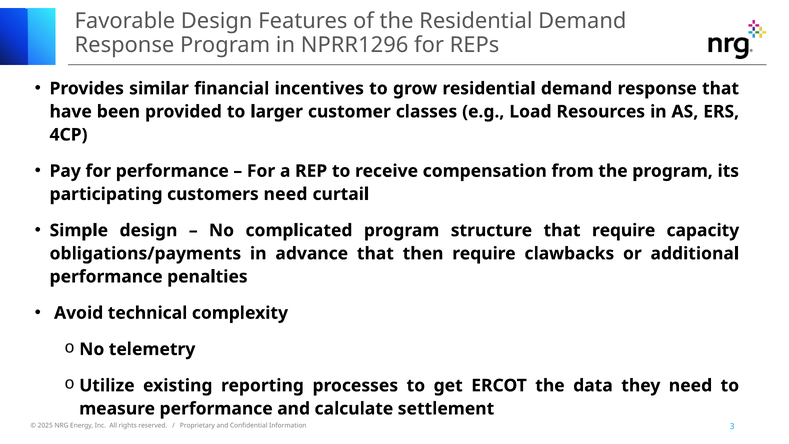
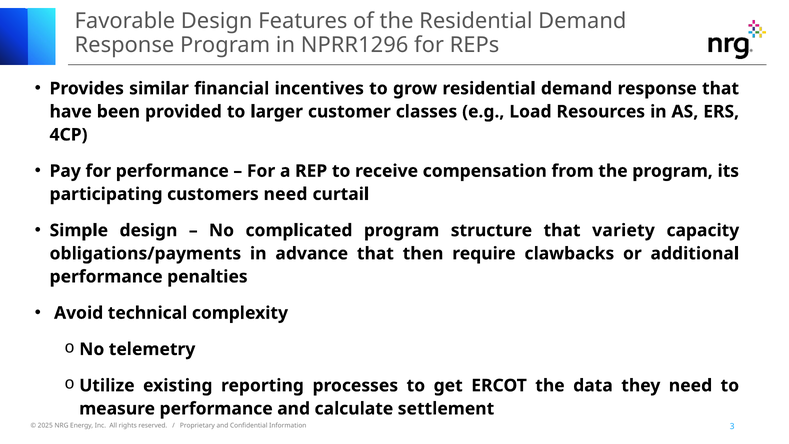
that require: require -> variety (623, 230)
